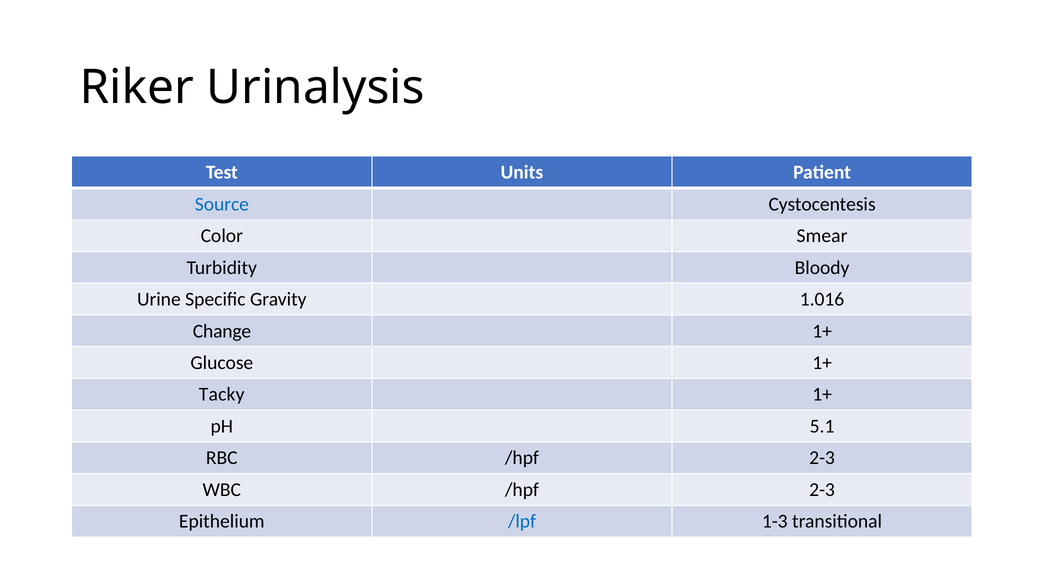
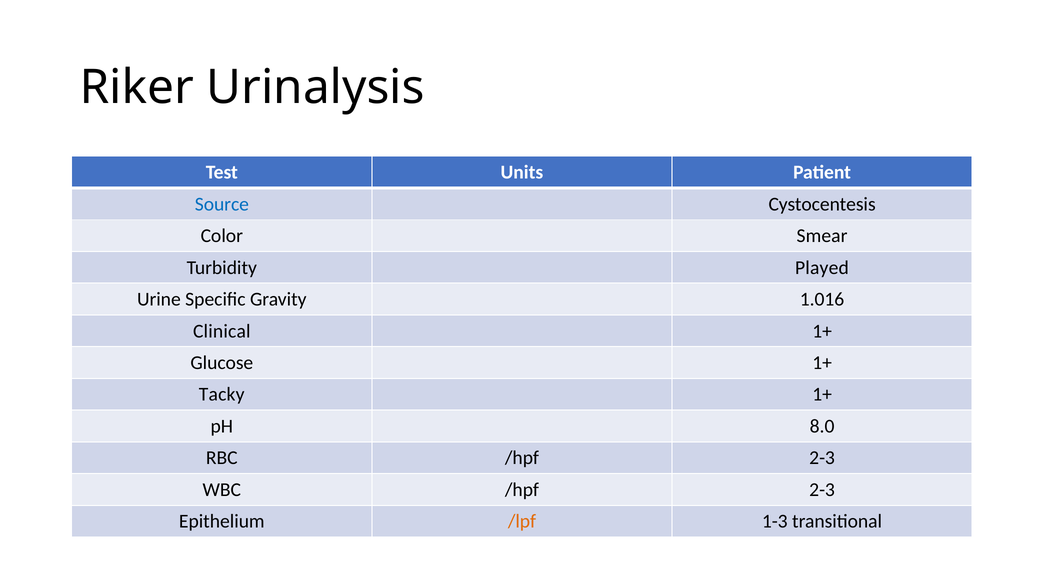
Bloody: Bloody -> Played (822, 268)
Change: Change -> Clinical (222, 331)
5.1: 5.1 -> 8.0 (822, 426)
/lpf colour: blue -> orange (522, 522)
